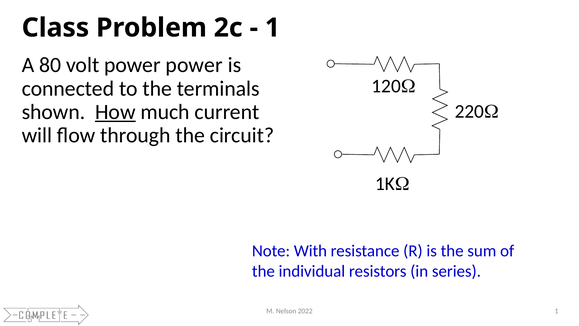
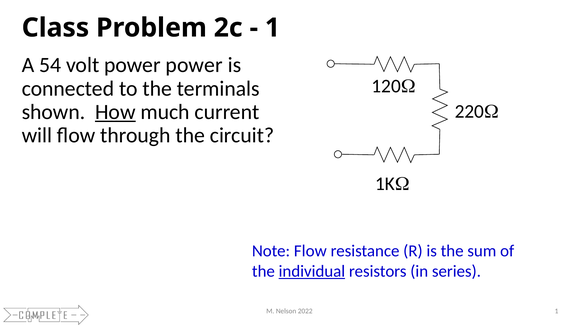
80: 80 -> 54 (50, 65)
Note With: With -> Flow (310, 251)
individual underline: none -> present (312, 271)
